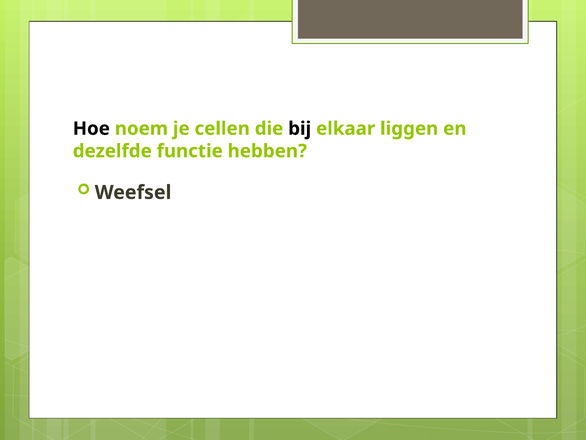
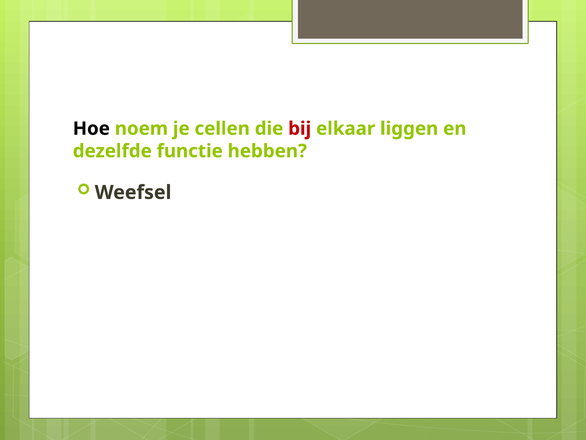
bij colour: black -> red (300, 128)
